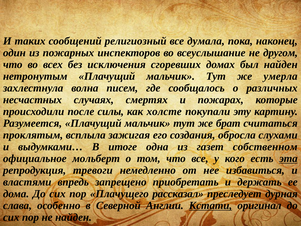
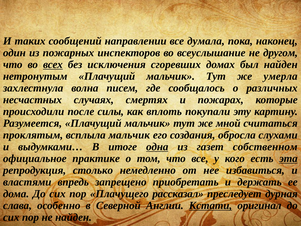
религиозный: религиозный -> направлении (136, 41)
всех underline: none -> present (53, 65)
холсте: холсте -> вплоть (164, 111)
брат: брат -> мной (228, 123)
всплыла зажигая: зажигая -> мальчик (129, 135)
одна underline: none -> present (157, 147)
мольберт: мольберт -> практике (96, 158)
тревоги: тревоги -> столько (93, 170)
